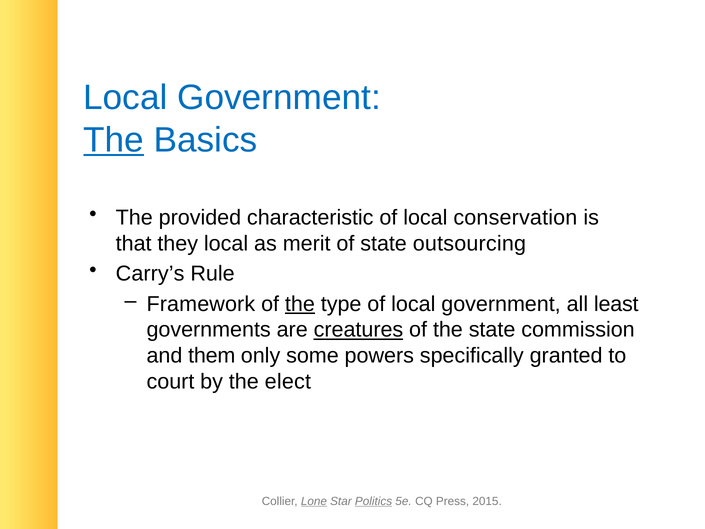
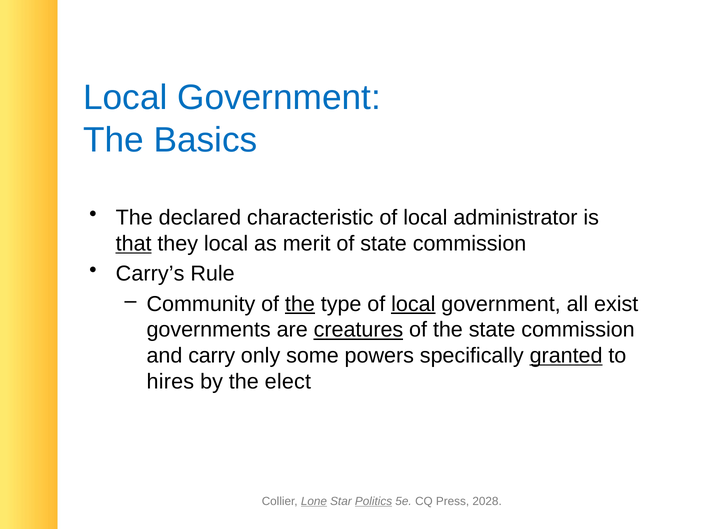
The underline: present -> none (114, 140)
provided: provided -> declared (200, 218)
conservation: conservation -> administrator (515, 218)
that underline: none -> present (134, 244)
of state outsourcing: outsourcing -> commission (470, 244)
Framework: Framework -> Community (201, 304)
local underline: none -> present (413, 304)
least: least -> exist (616, 304)
them: them -> carry (212, 356)
granted underline: none -> present (566, 356)
court: court -> hires (170, 381)
2015: 2015 -> 2028 (487, 501)
